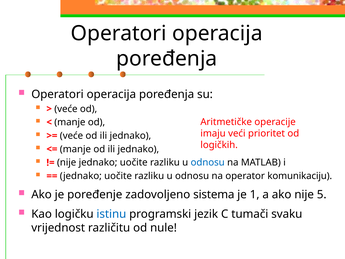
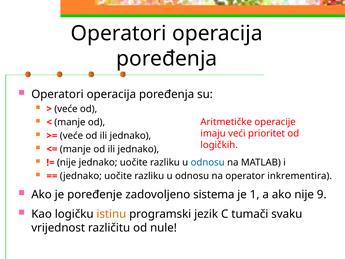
komunikaciju: komunikaciju -> inkrementira (300, 176)
5: 5 -> 9 (322, 194)
istinu colour: blue -> orange (111, 214)
